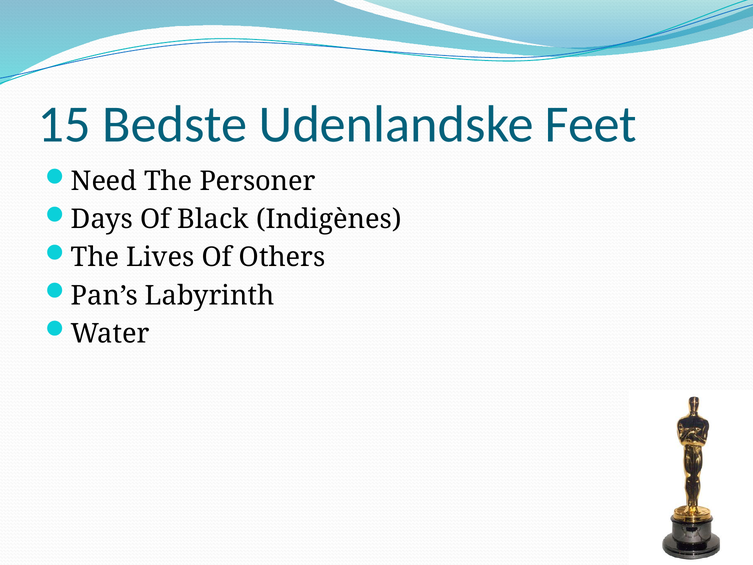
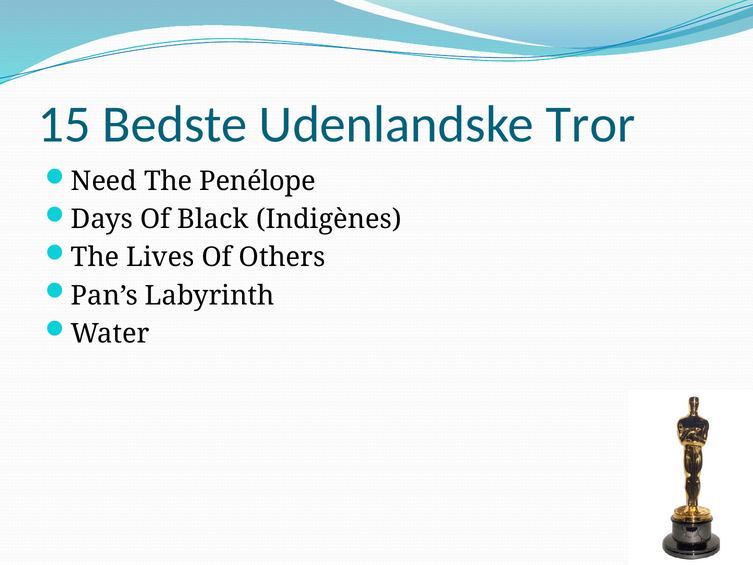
Feet: Feet -> Tror (591, 124)
Personer: Personer -> Penélope (258, 181)
